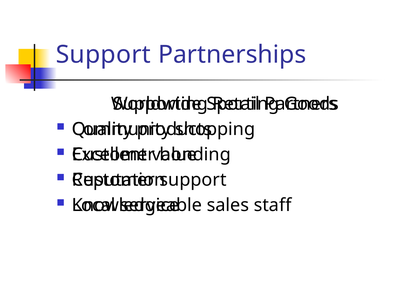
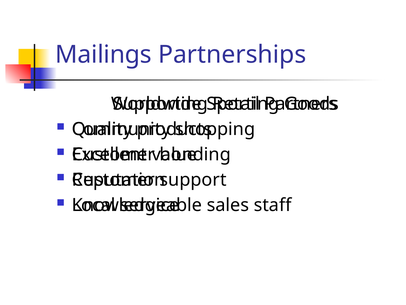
Support: Support -> Mailings (104, 55)
